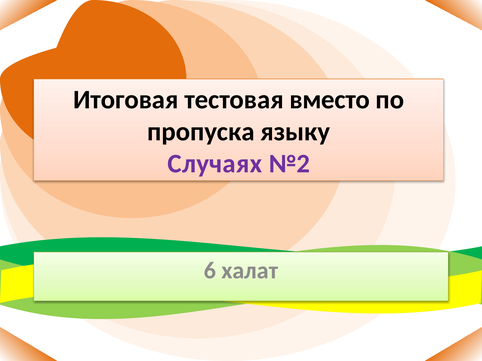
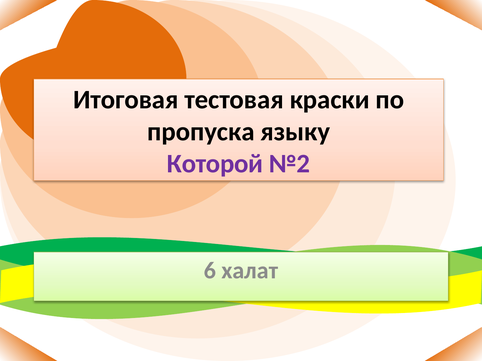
вместо: вместо -> краски (330, 100)
Случаях: Случаях -> Которой (215, 164)
